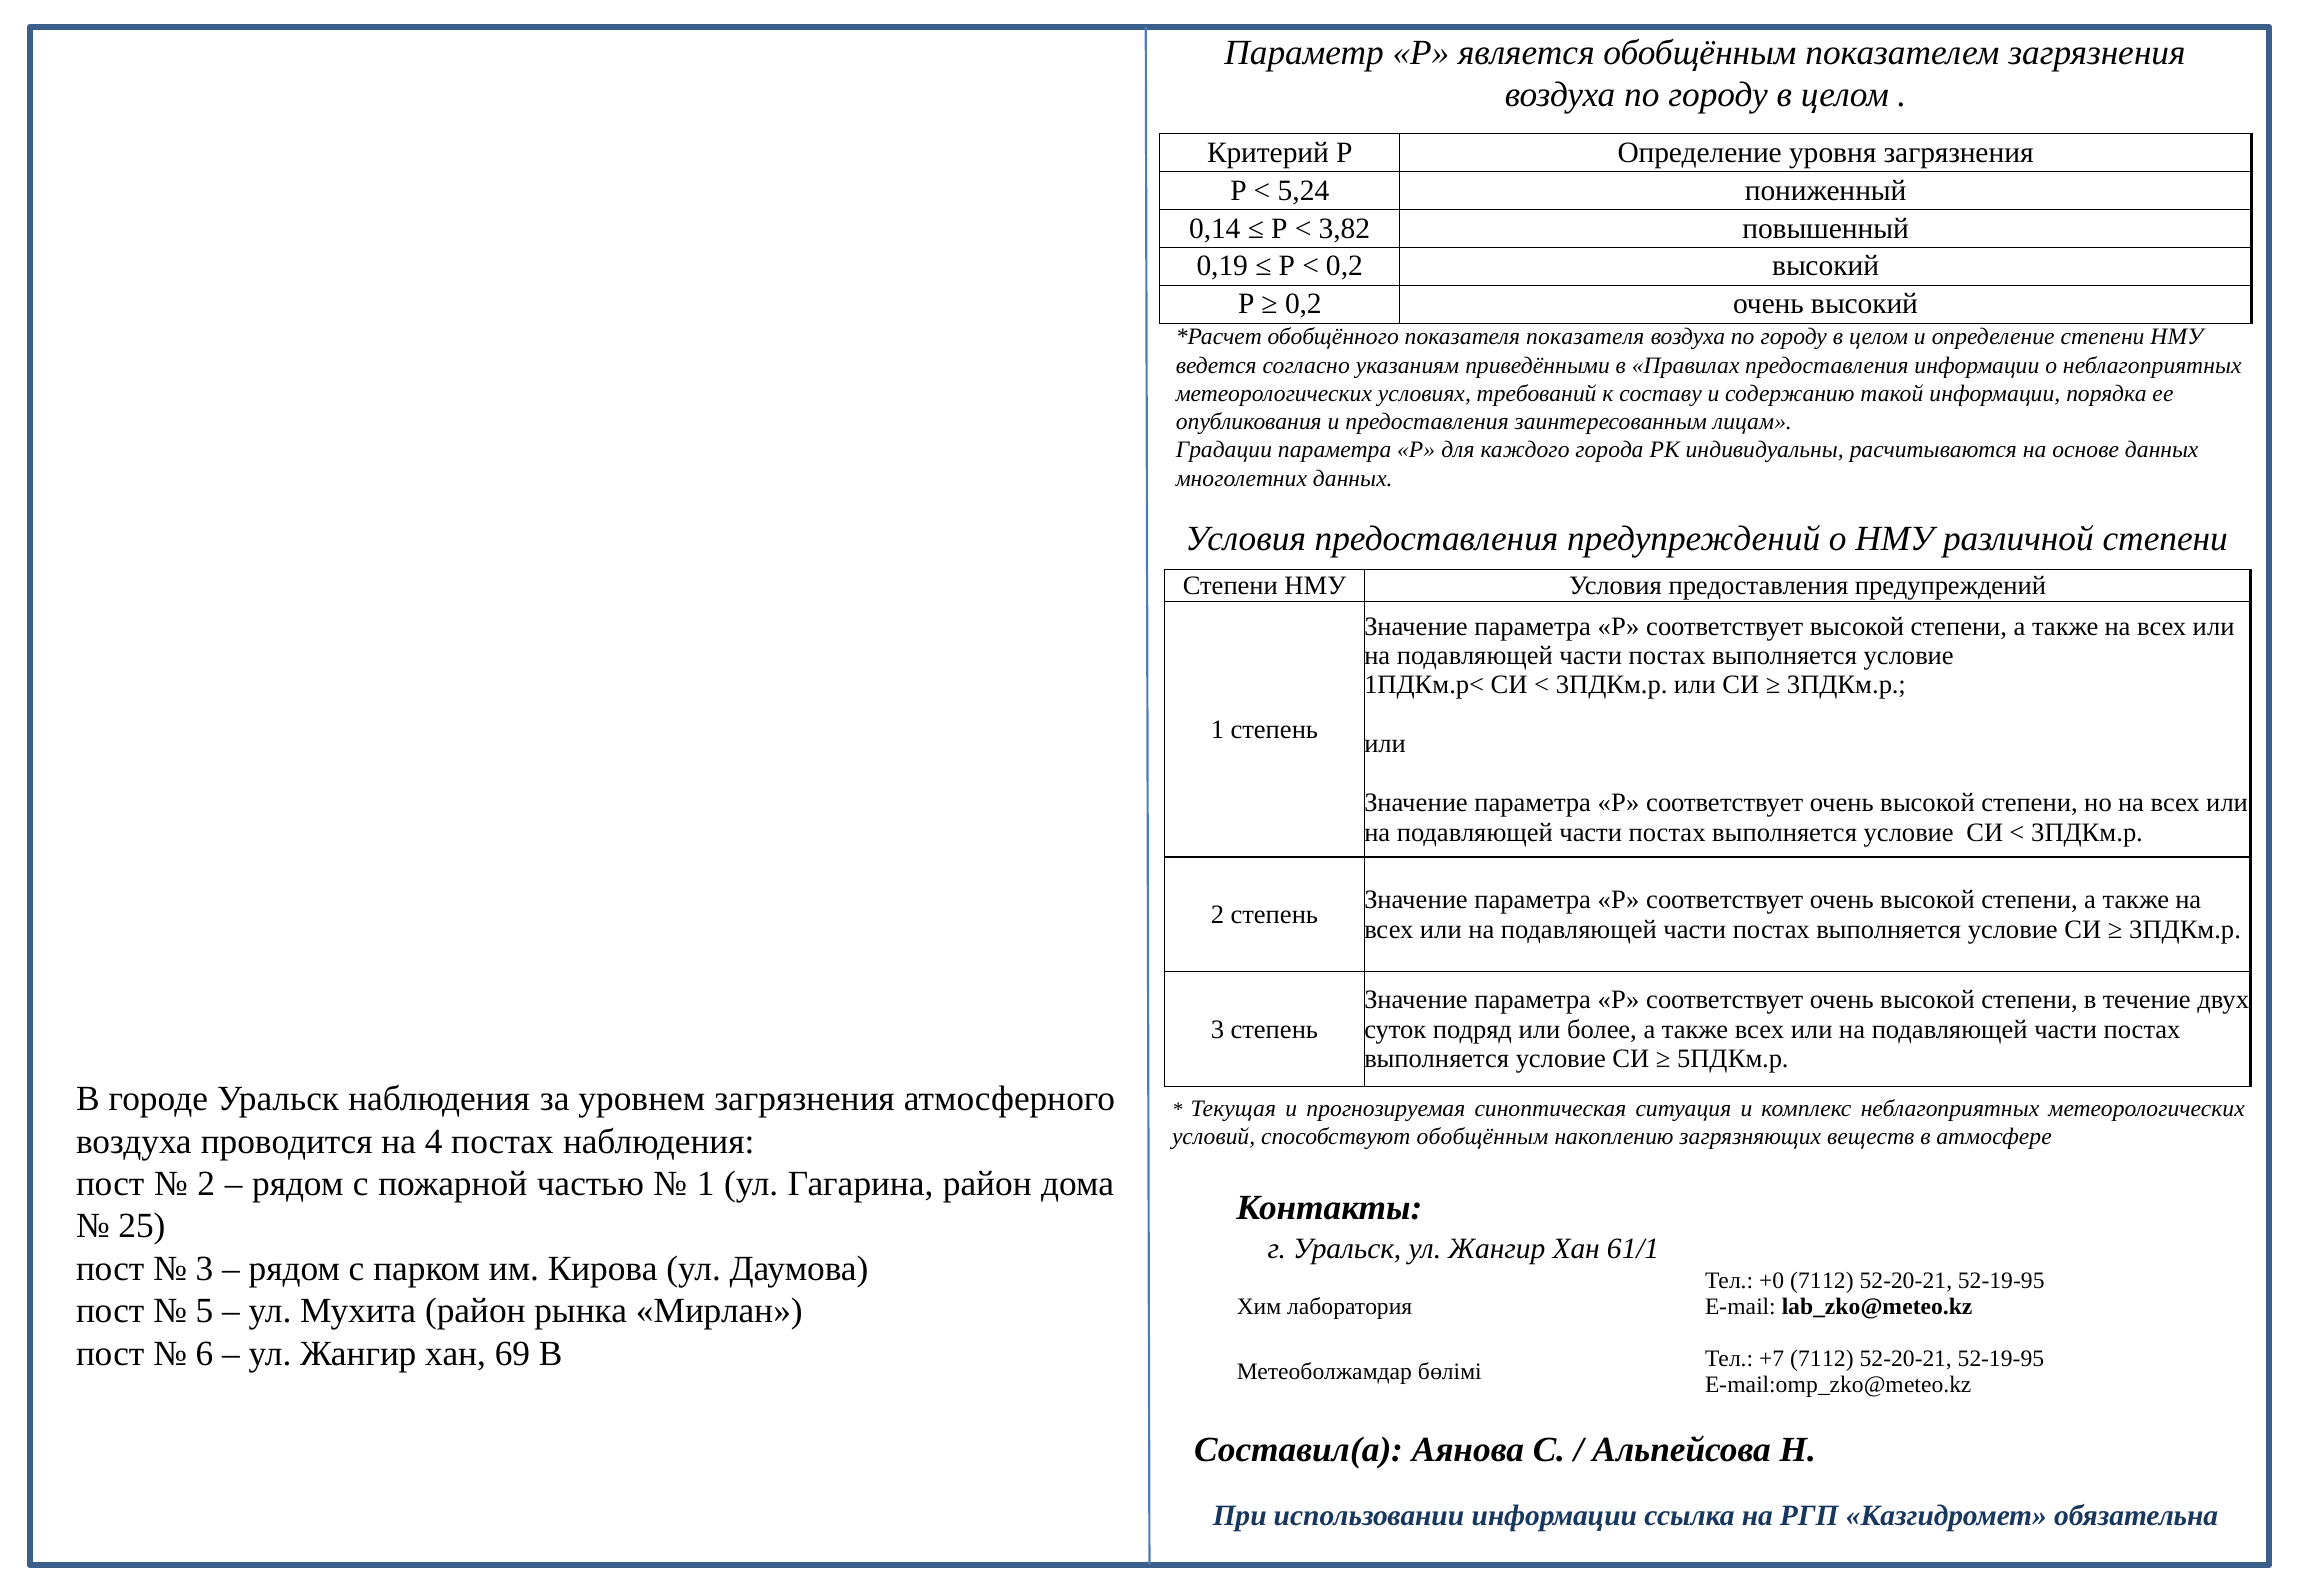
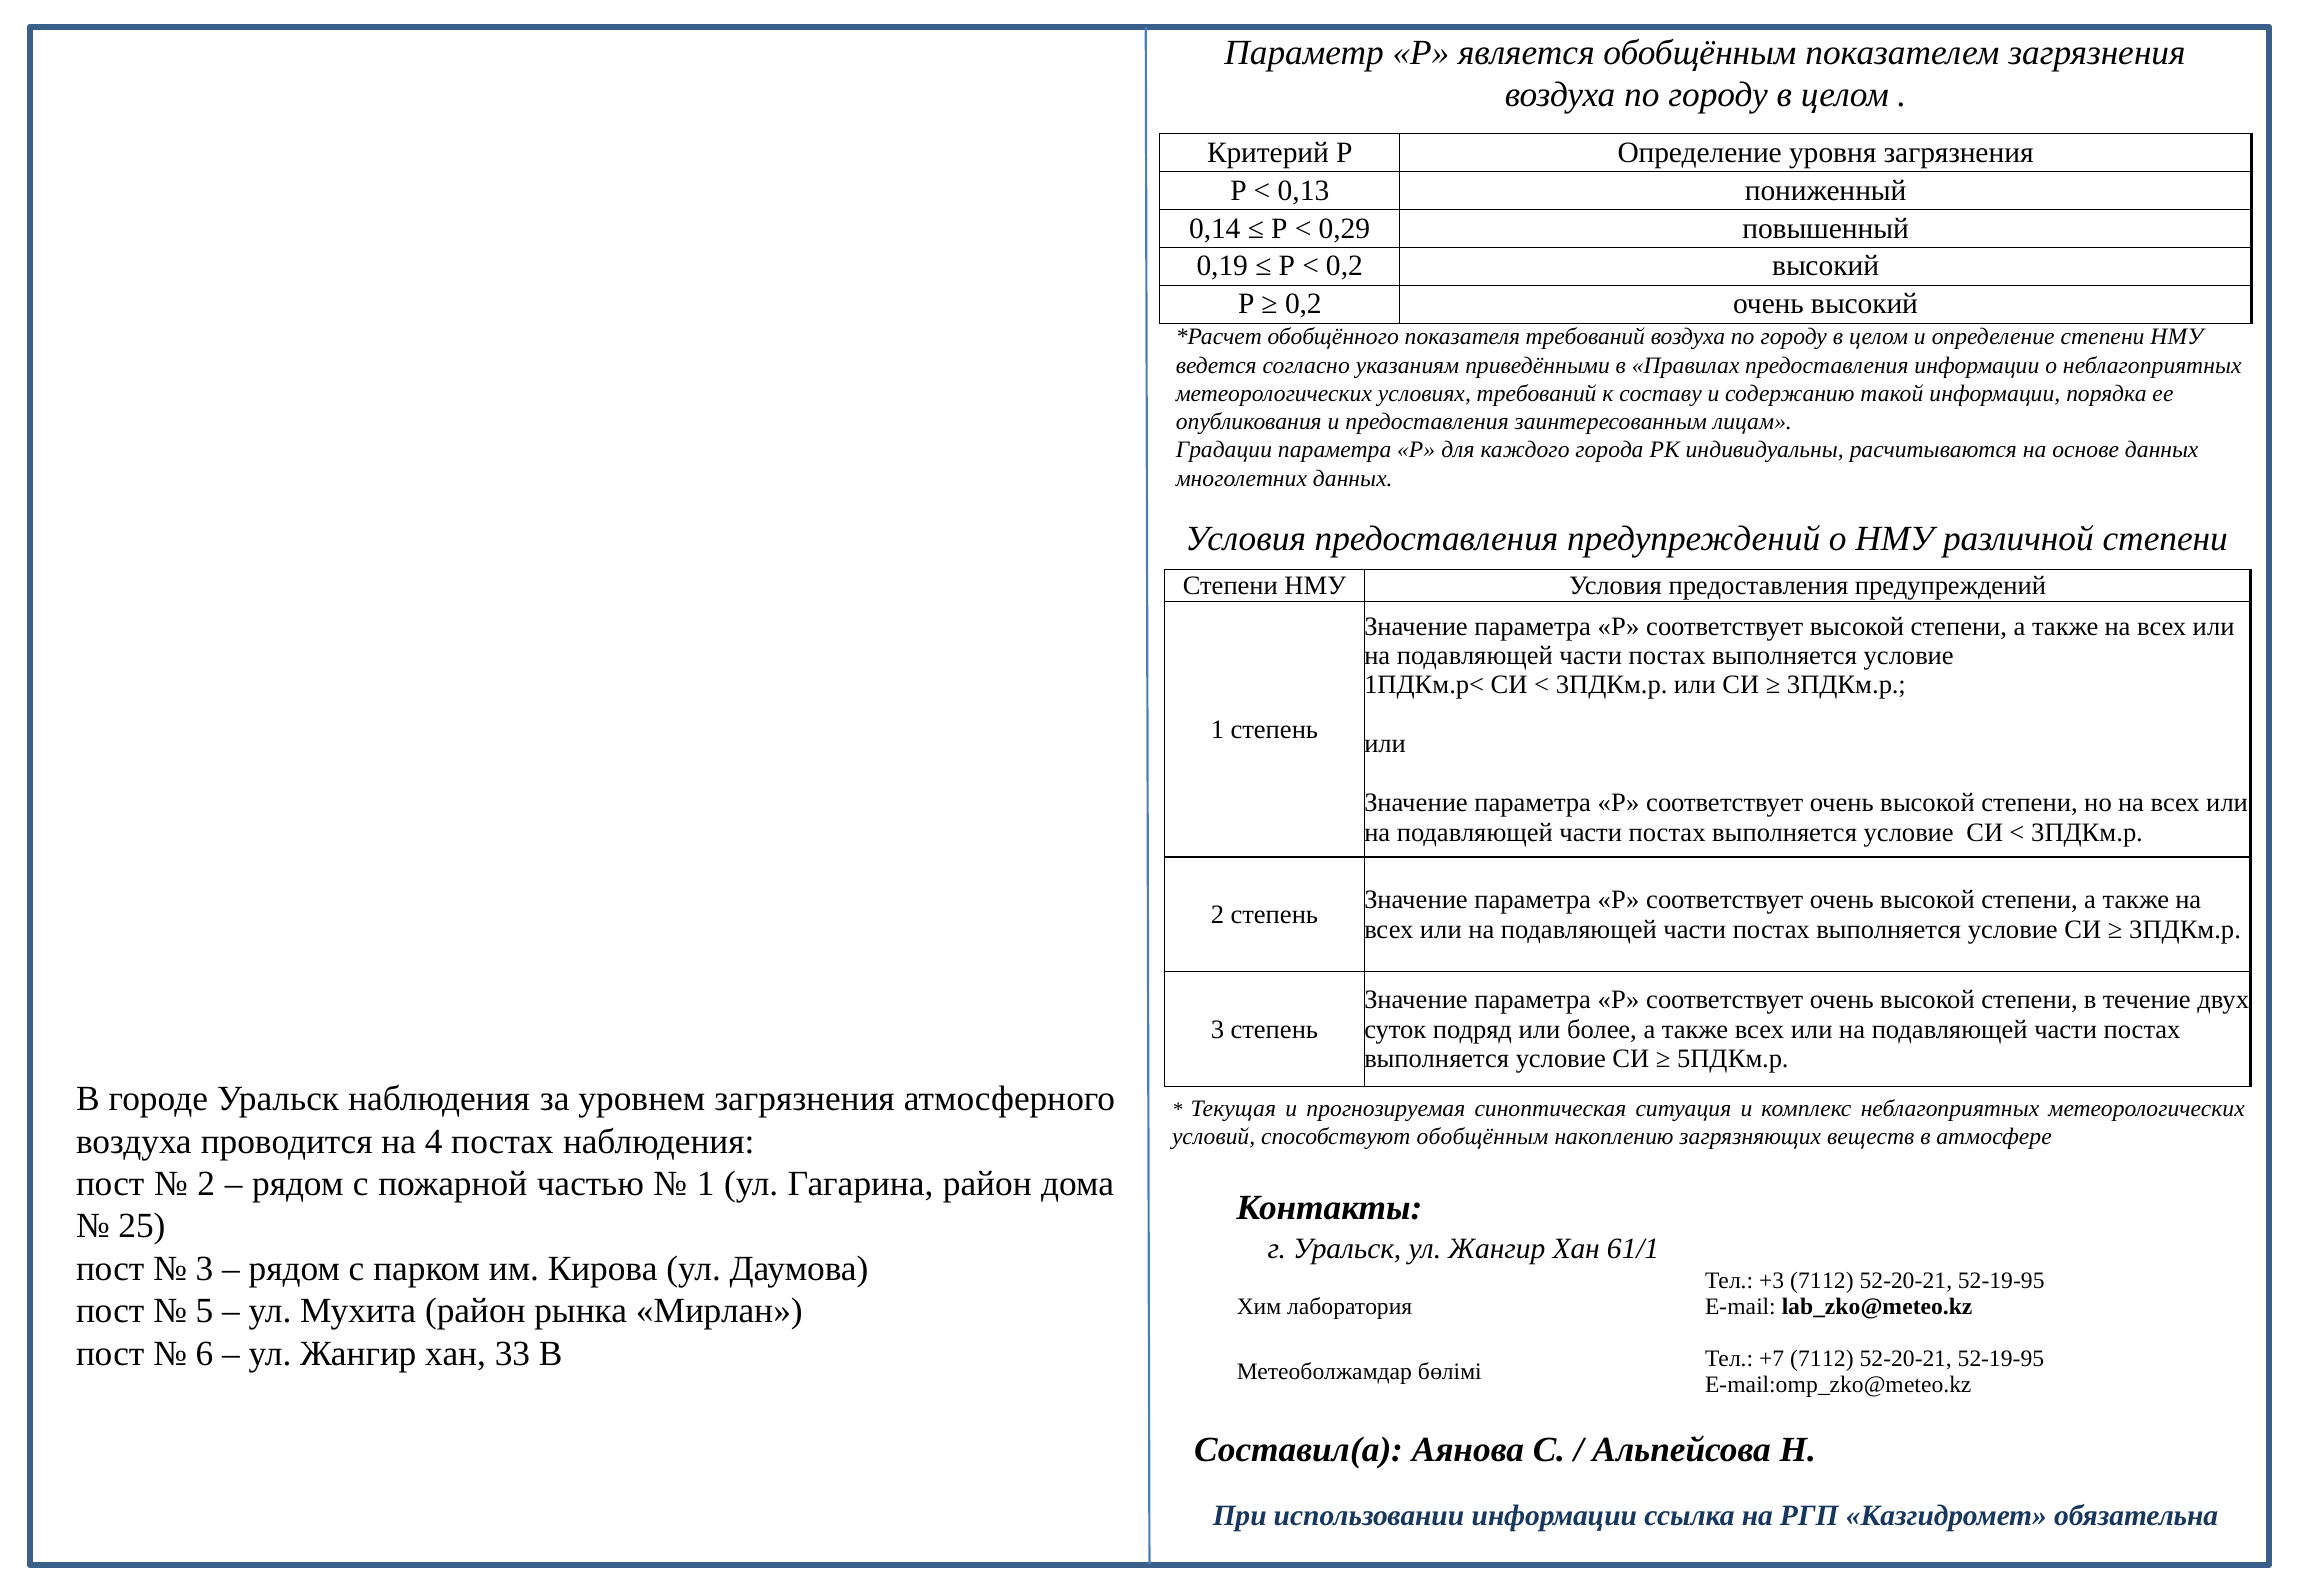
5,24: 5,24 -> 0,13 (1304, 190)
3,82: 3,82 -> 0,29 (1344, 228)
показателя показателя: показателя -> требований (1585, 337)
+0: +0 -> +3 (1772, 1280)
69: 69 -> 33 (512, 1353)
